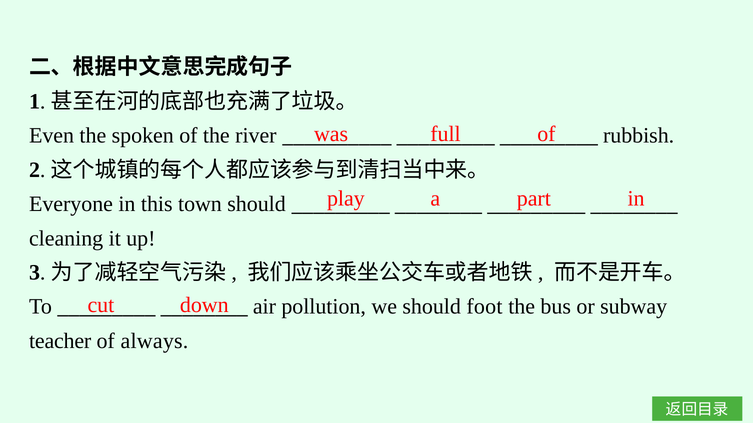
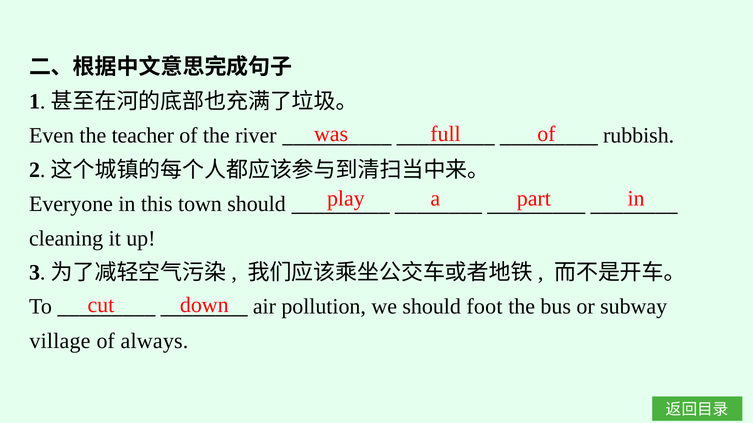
spoken: spoken -> teacher (143, 136)
teacher: teacher -> village (60, 341)
